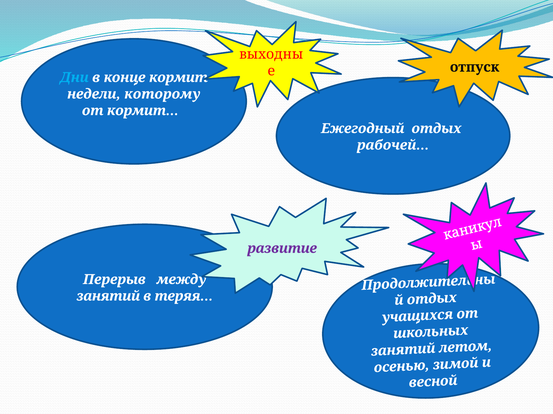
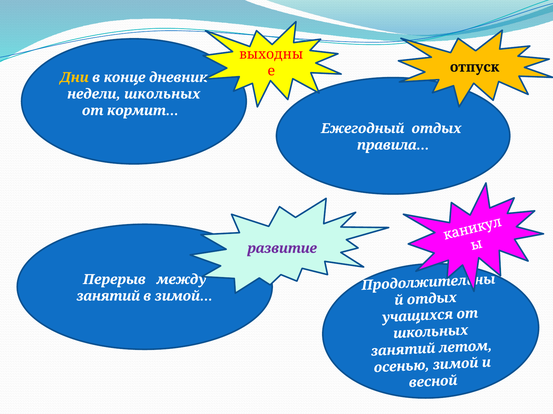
Дни colour: light blue -> yellow (74, 78)
кормит: кормит -> дневник (178, 78)
недели которому: которому -> школьных (162, 94)
рабочей…: рабочей… -> правила… (393, 145)
теряя…: теряя… -> зимой… (184, 297)
